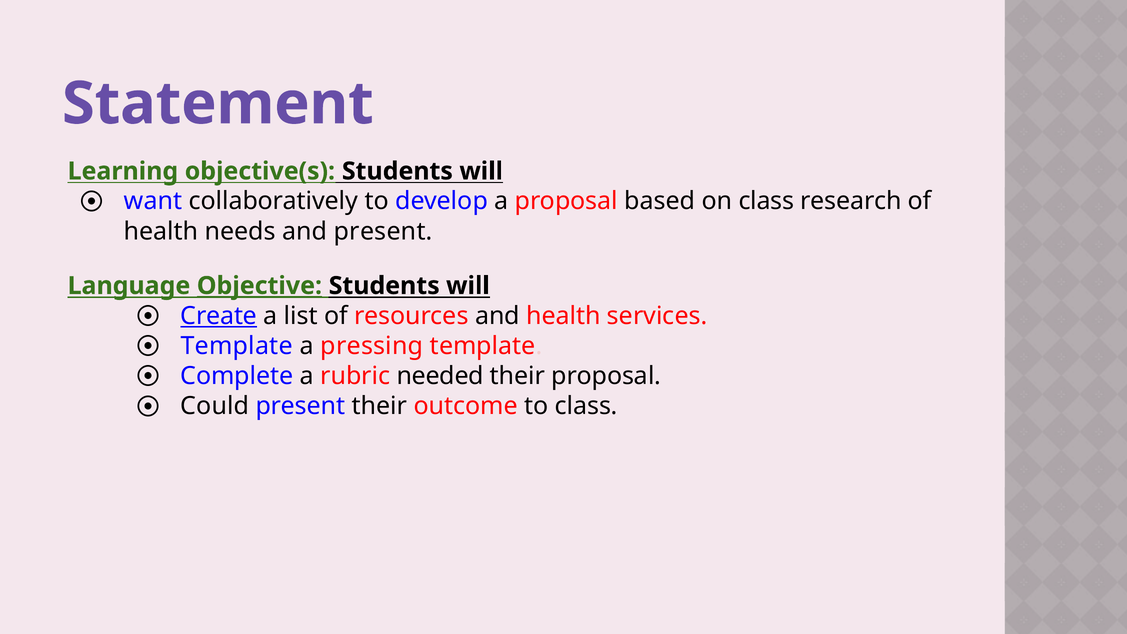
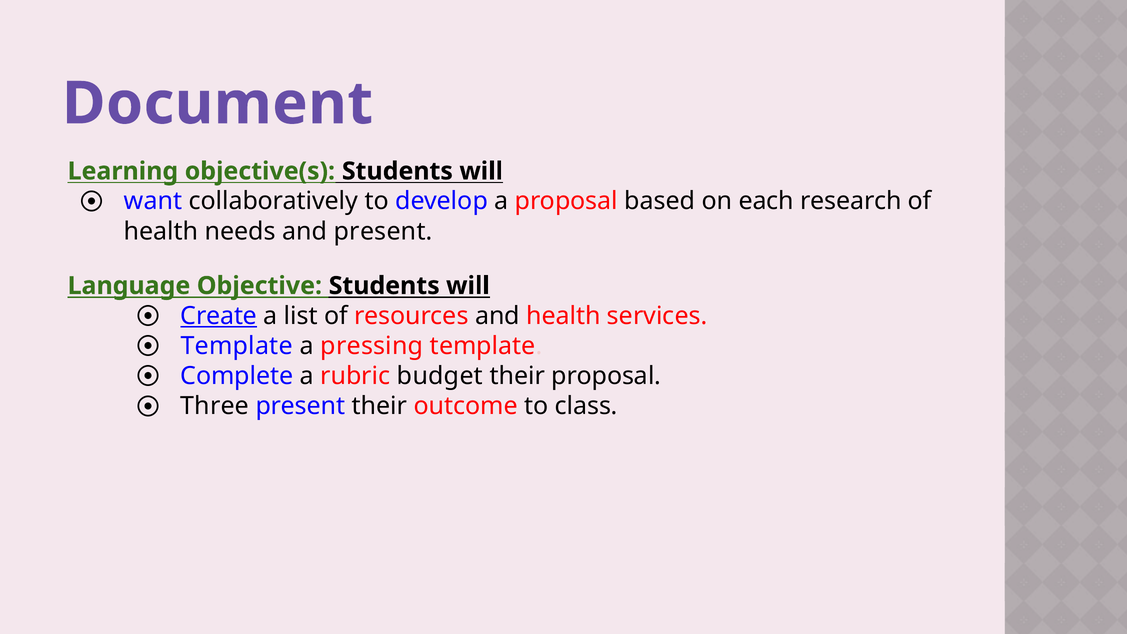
Statement: Statement -> Document (218, 104)
on class: class -> each (766, 201)
Objective underline: present -> none (259, 286)
needed: needed -> budget (440, 376)
Could: Could -> Three (215, 406)
